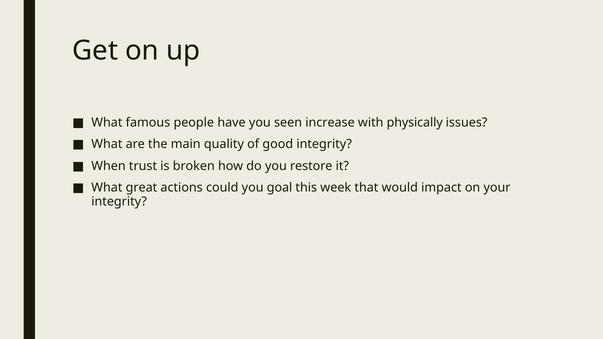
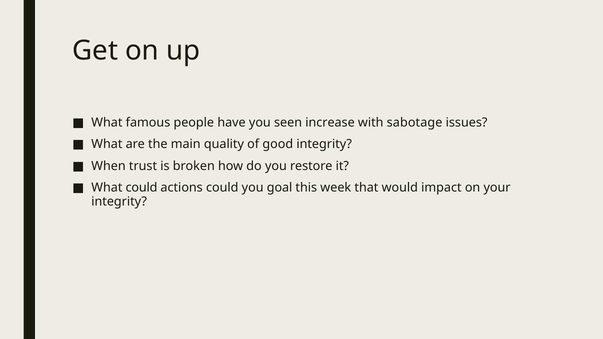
physically: physically -> sabotage (415, 123)
What great: great -> could (141, 188)
